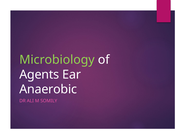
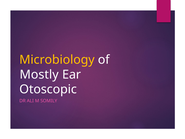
Microbiology colour: light green -> yellow (57, 60)
Agents: Agents -> Mostly (39, 74)
Anaerobic: Anaerobic -> Otoscopic (48, 89)
